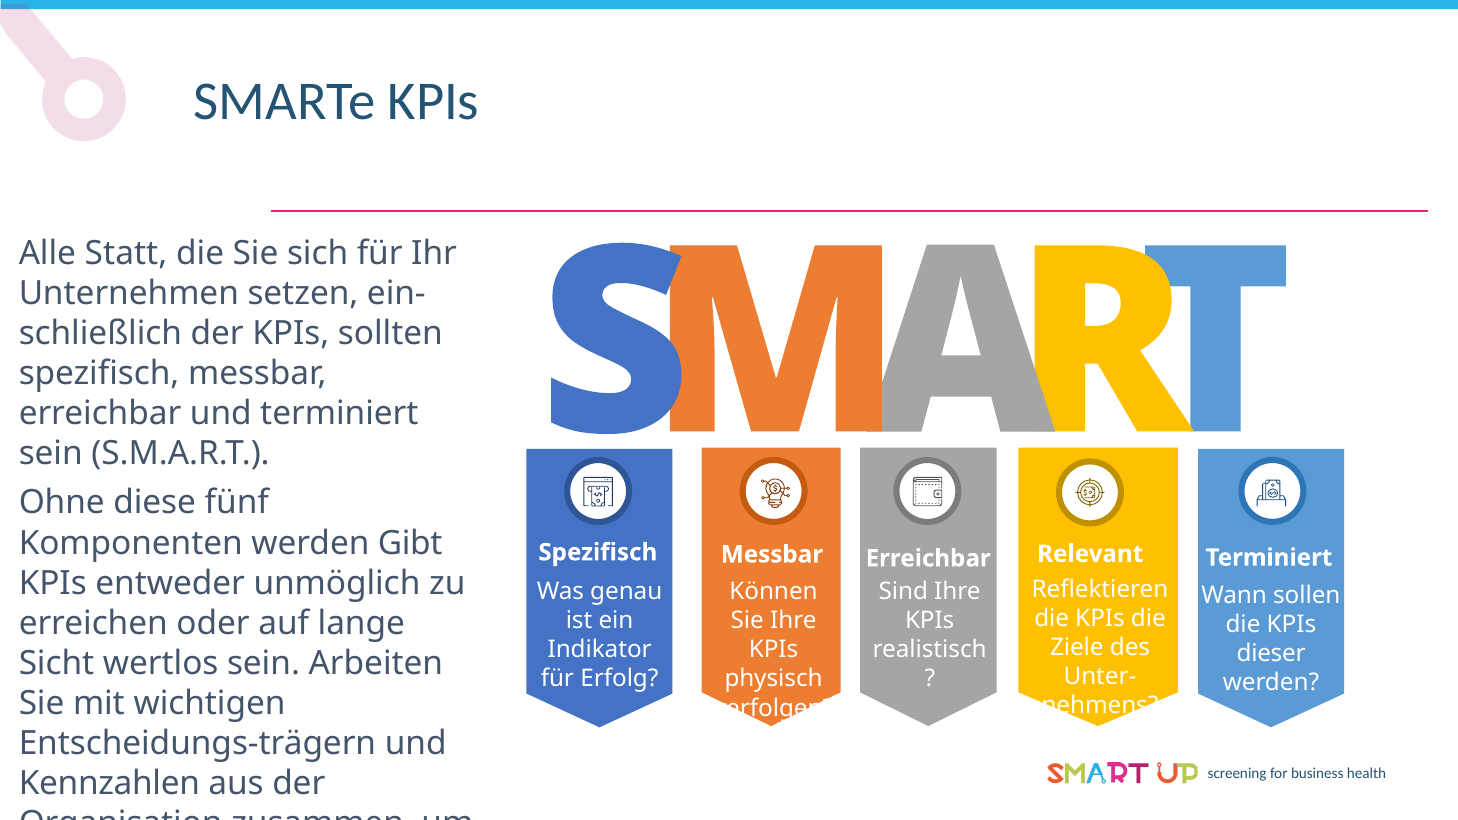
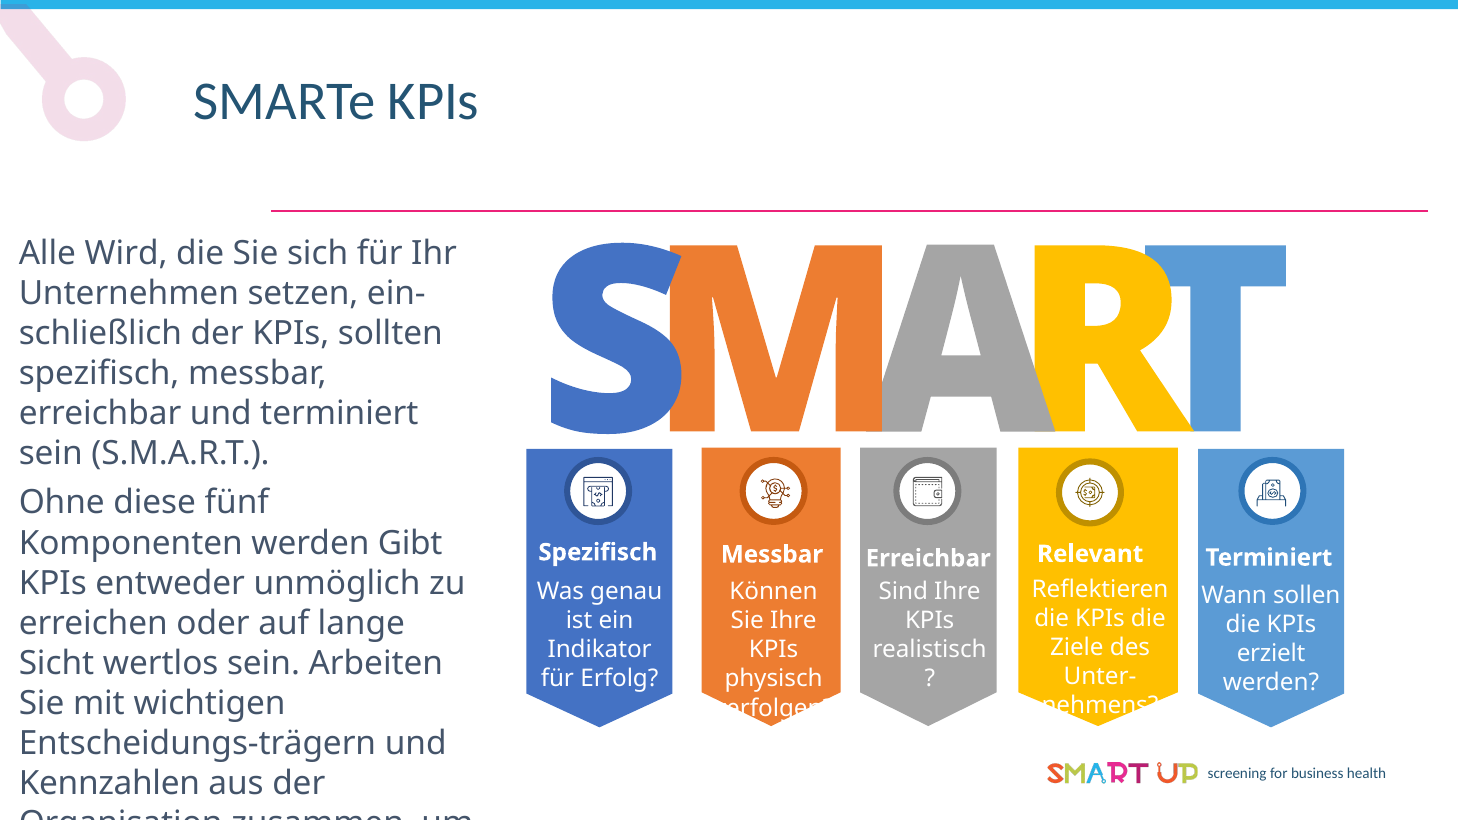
Statt: Statt -> Wird (126, 253)
dieser: dieser -> erzielt (1271, 654)
